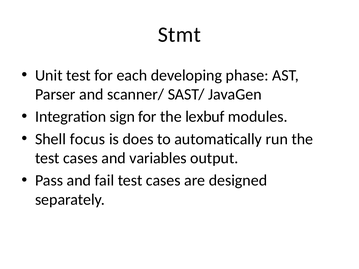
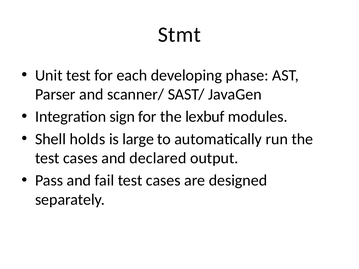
focus: focus -> holds (87, 139)
does: does -> large (138, 139)
variables: variables -> declared (158, 158)
